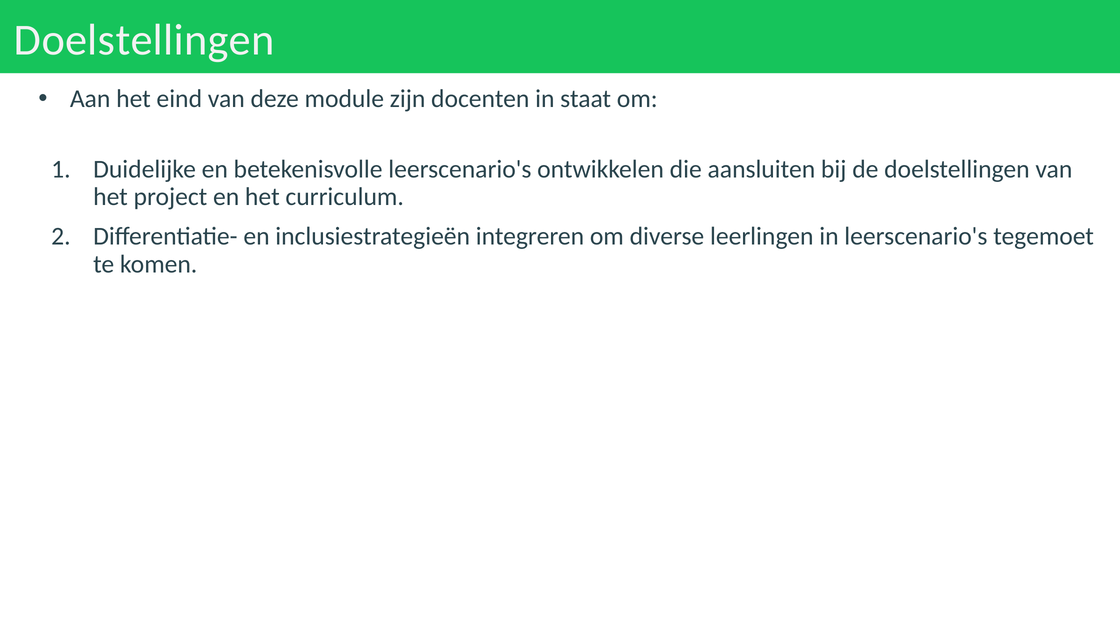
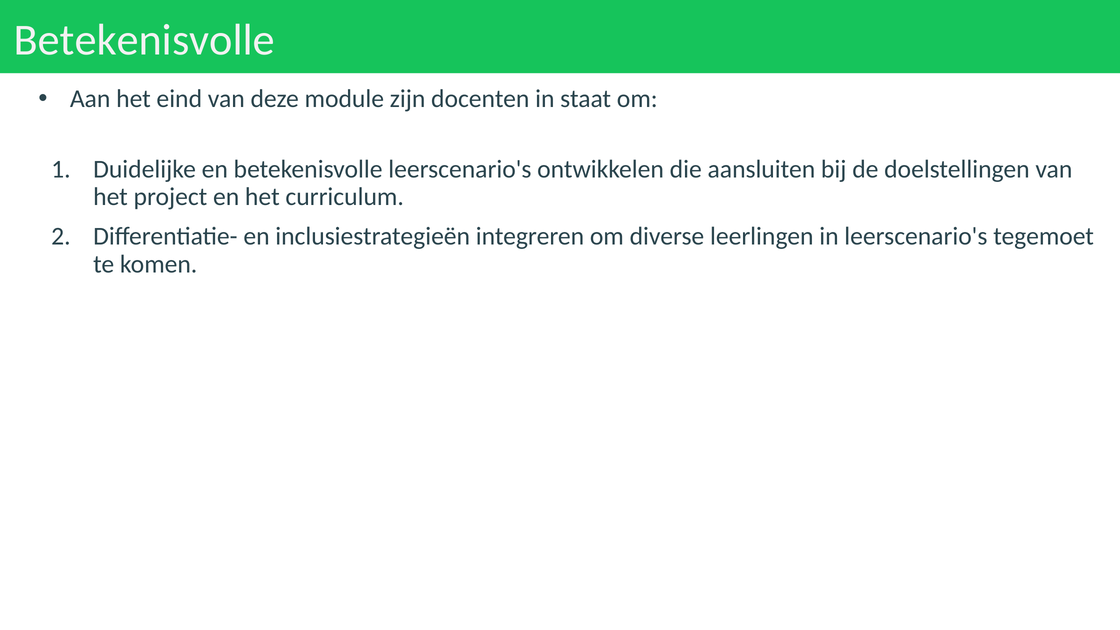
Doelstellingen: Doelstellingen -> Betekenisvolle (144, 40)
